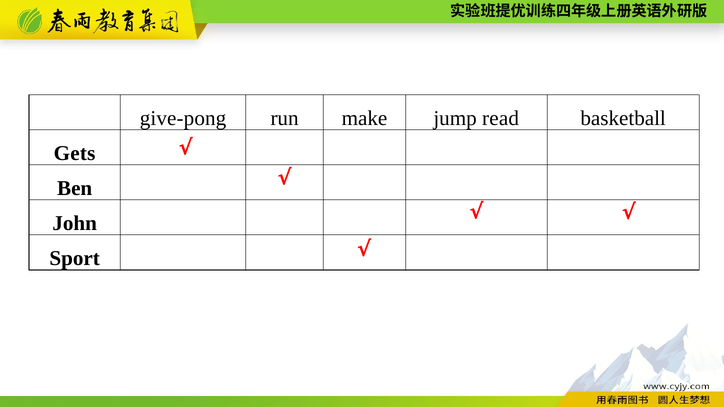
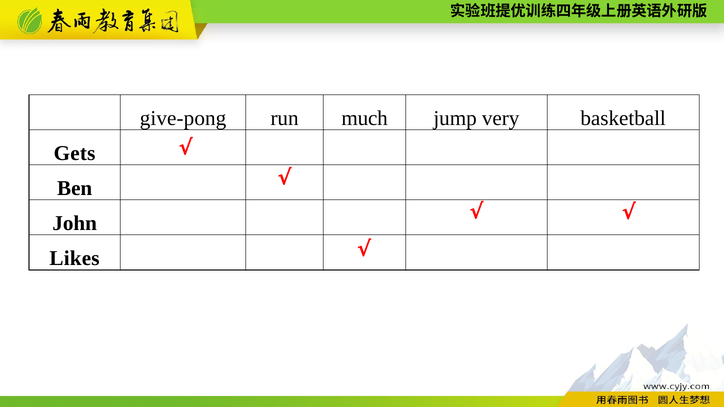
make: make -> much (365, 118)
read: read -> very (501, 118)
Sport: Sport -> Likes (75, 259)
